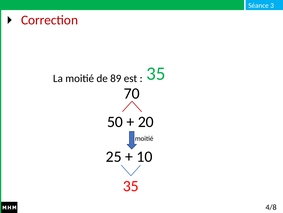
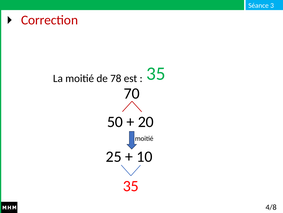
89: 89 -> 78 (116, 78)
